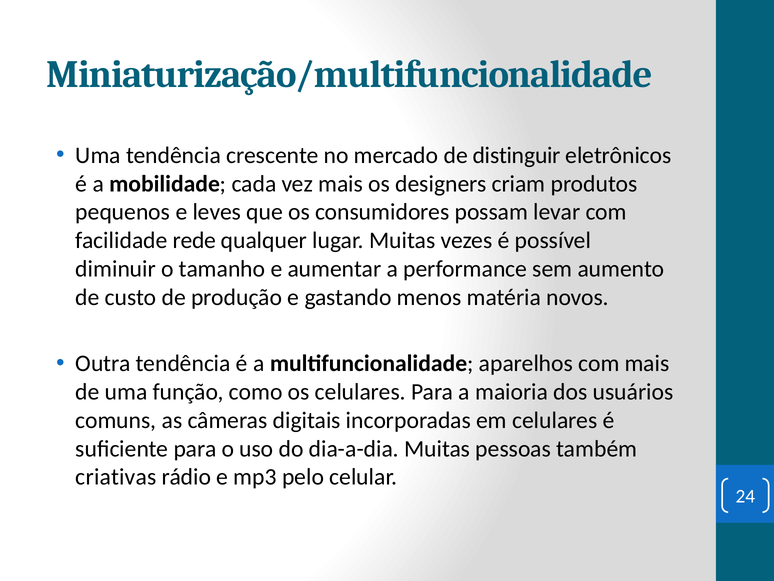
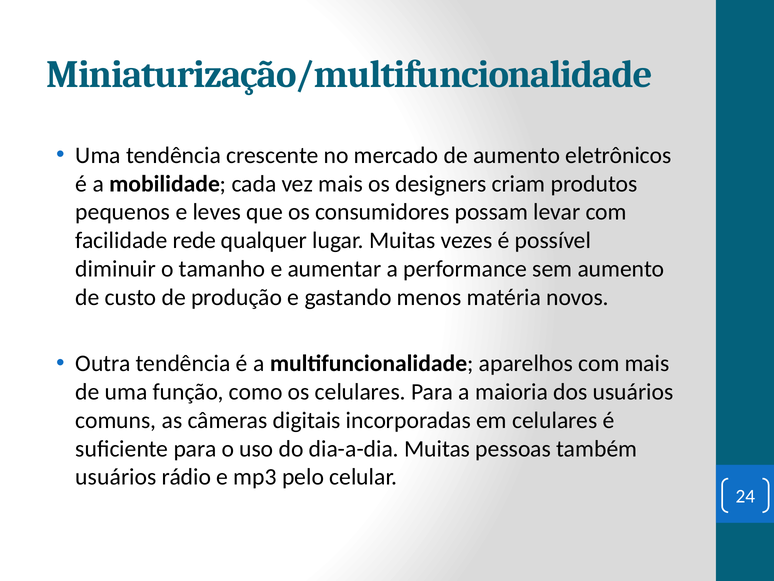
de distinguir: distinguir -> aumento (517, 155)
criativas: criativas -> usuários (116, 477)
